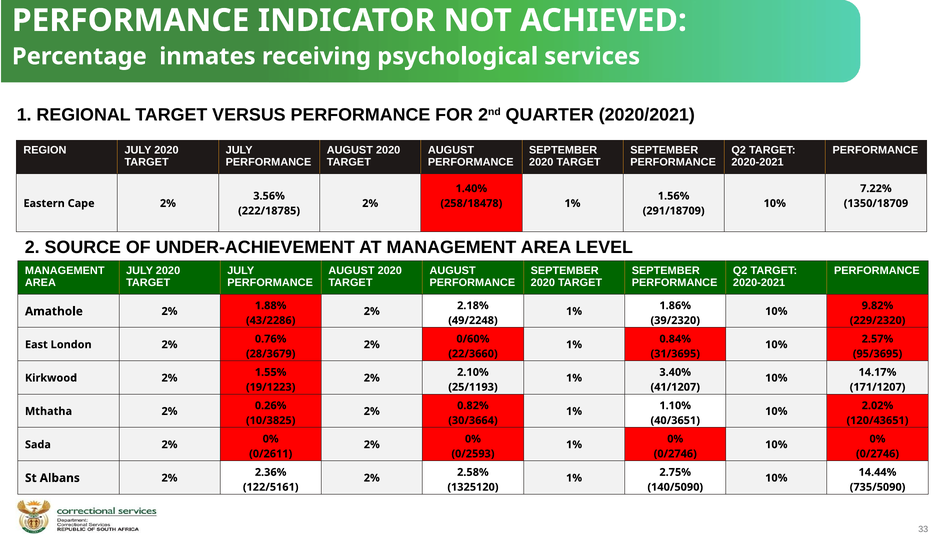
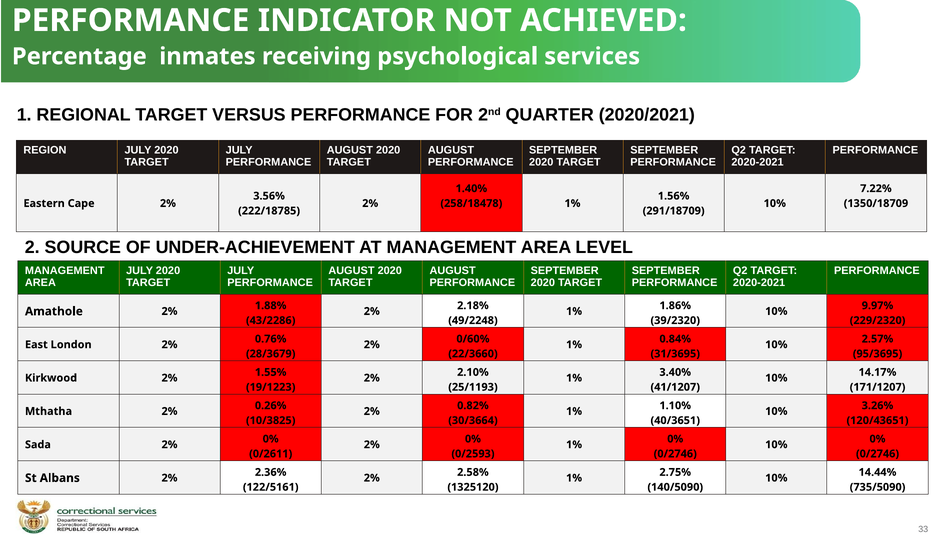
9.82%: 9.82% -> 9.97% (878, 306)
2.02%: 2.02% -> 3.26% (878, 406)
